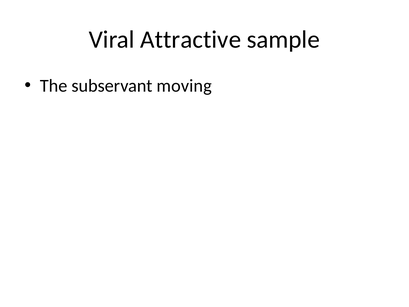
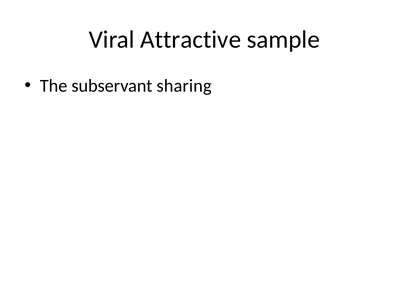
moving: moving -> sharing (184, 86)
